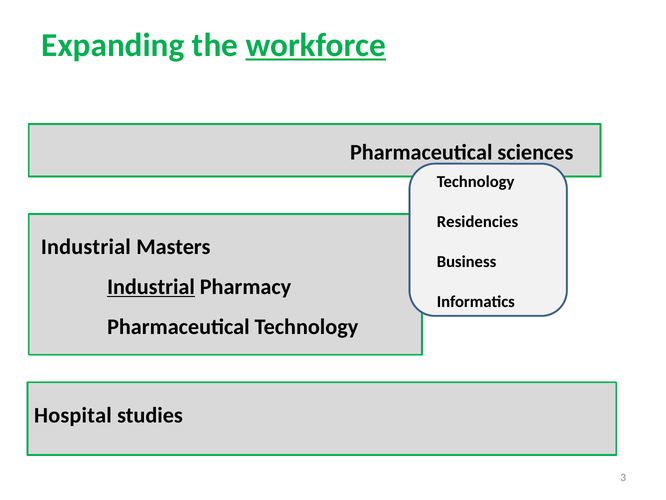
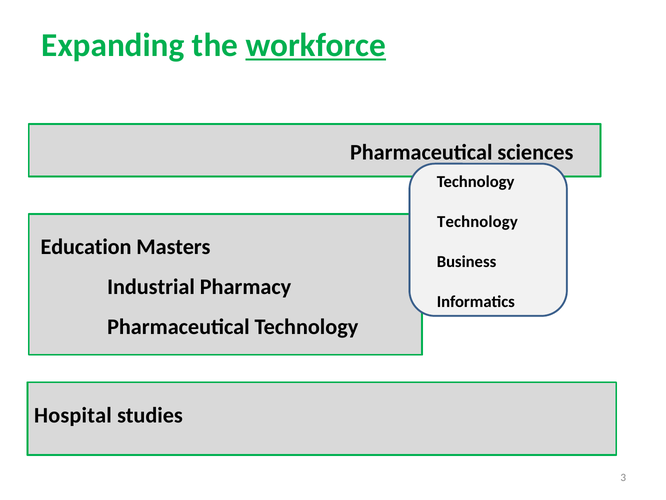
Residencies: Residencies -> Technology (477, 222)
Industrial: Industrial -> Education (86, 247)
Industrial underline: present -> none (151, 287)
